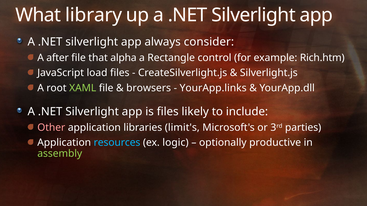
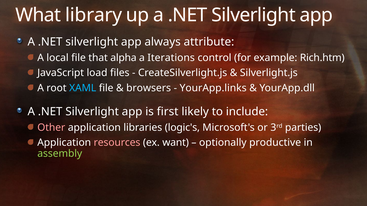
consider: consider -> attribute (209, 42)
after: after -> local (58, 58)
Rectangle: Rectangle -> Iterations (171, 58)
XAML colour: light green -> light blue (83, 88)
is files: files -> first (168, 112)
limit's: limit's -> logic's (182, 128)
resources colour: light blue -> pink (117, 143)
logic: logic -> want (176, 143)
